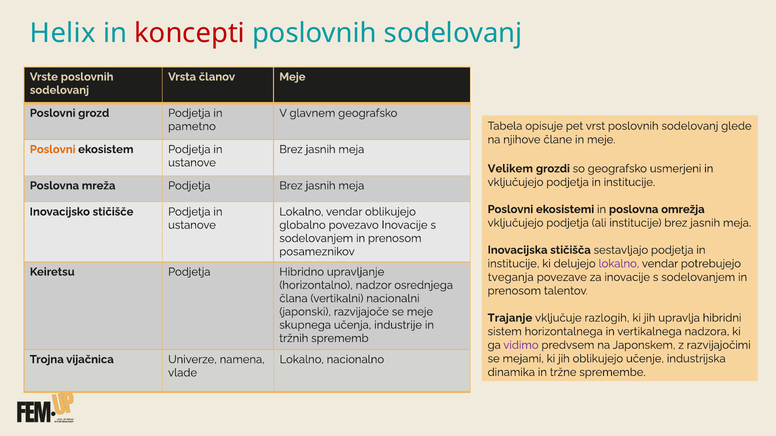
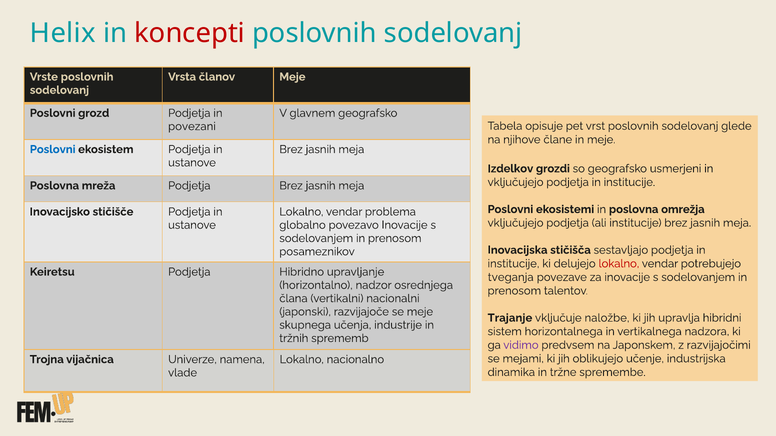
pametno: pametno -> povezani (192, 127)
Poslovni colour: orange -> blue (53, 150)
Velikem: Velikem -> Izdelkov (510, 169)
vendar oblikujejo: oblikujejo -> problema (390, 212)
lokalno colour: purple -> red (619, 264)
razlogih: razlogih -> naložbe (607, 318)
